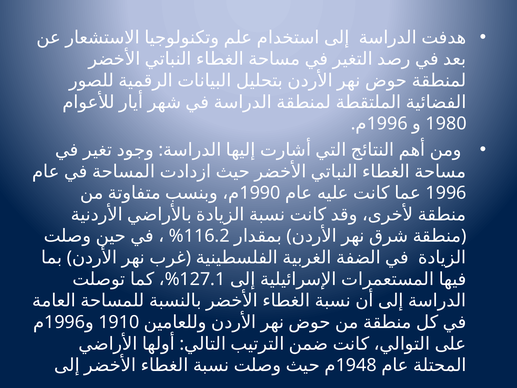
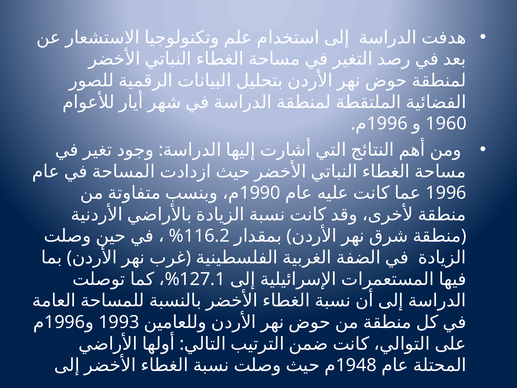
1980: 1980 -> 1960 (446, 124)
1910: 1910 -> 1993 (119, 322)
